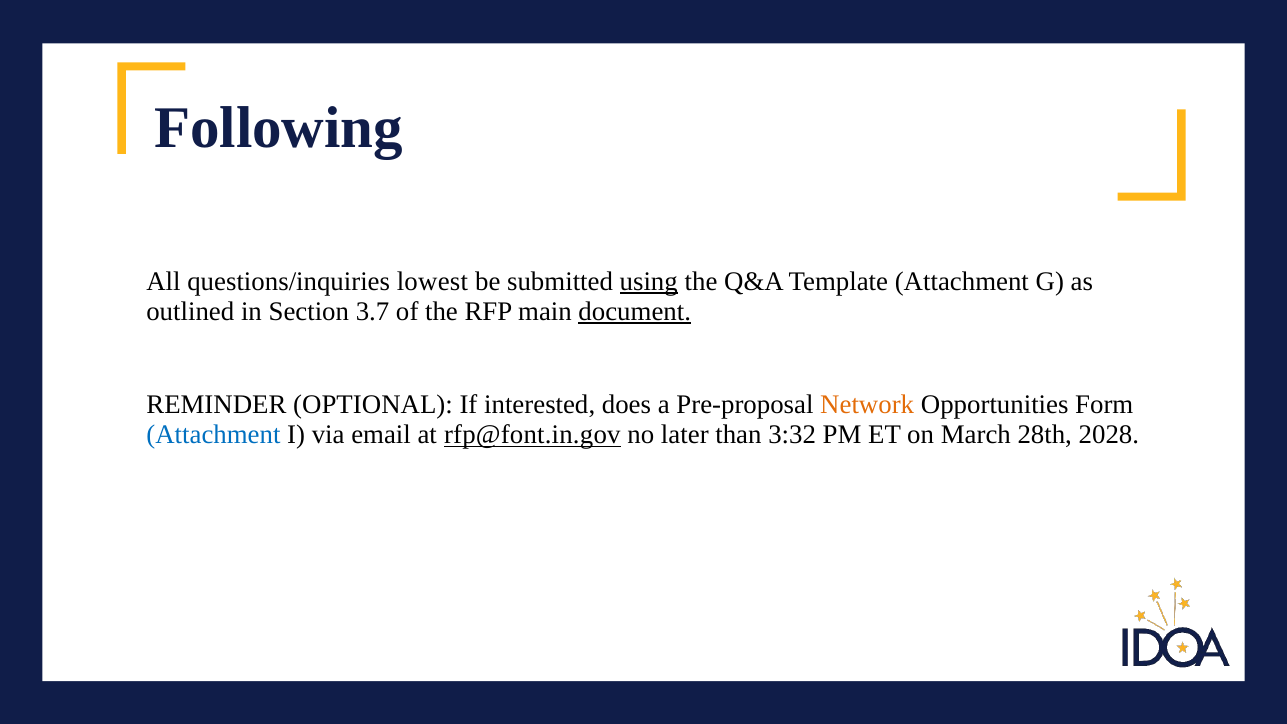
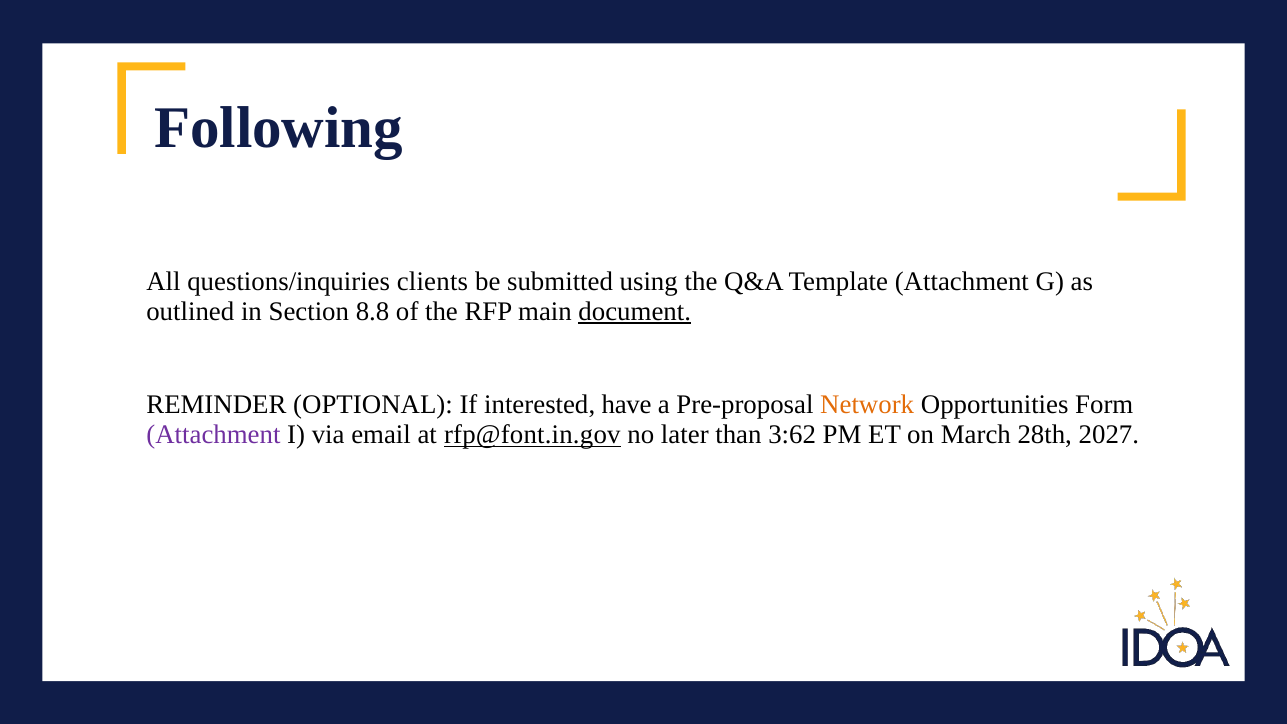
lowest: lowest -> clients (432, 281)
using underline: present -> none (649, 281)
3.7: 3.7 -> 8.8 (373, 312)
does: does -> have (627, 404)
Attachment colour: blue -> purple (213, 435)
3:32: 3:32 -> 3:62 (792, 435)
2028: 2028 -> 2027 (1109, 435)
